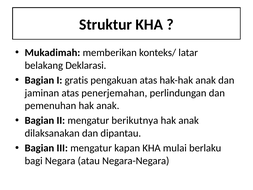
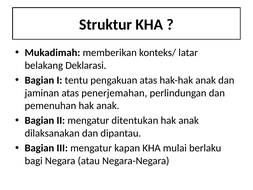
gratis: gratis -> tentu (76, 80)
berikutnya: berikutnya -> ditentukan (135, 120)
